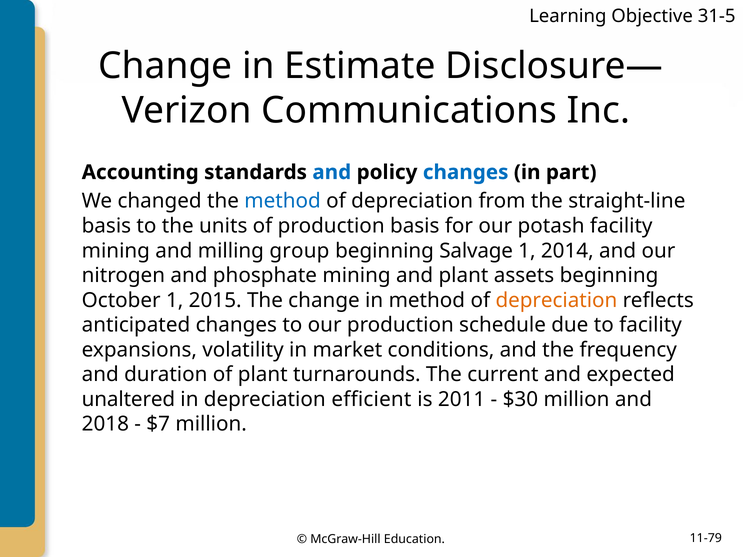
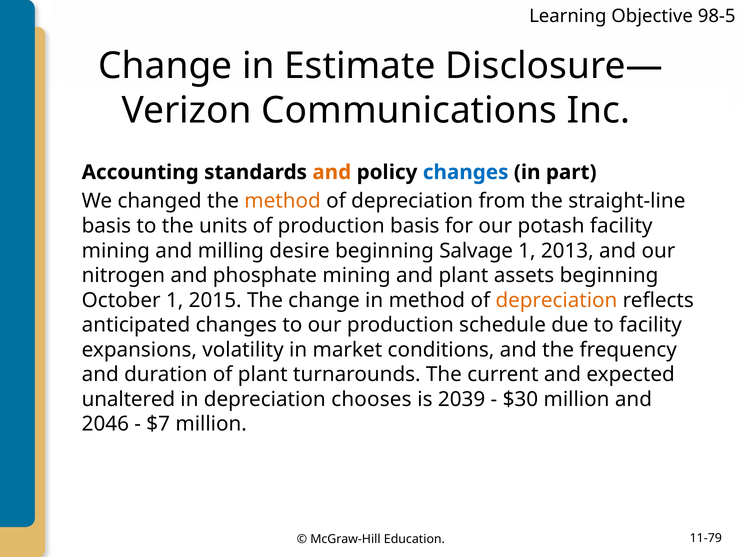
31-5: 31-5 -> 98-5 (717, 16)
and colour: blue -> orange (332, 172)
method colour: blue -> orange (283, 201)
group: group -> desire (299, 251)
2014: 2014 -> 2013 (567, 251)
efficient: efficient -> chooses (371, 399)
2011: 2011 -> 2039 (462, 399)
2018: 2018 -> 2046 (105, 424)
